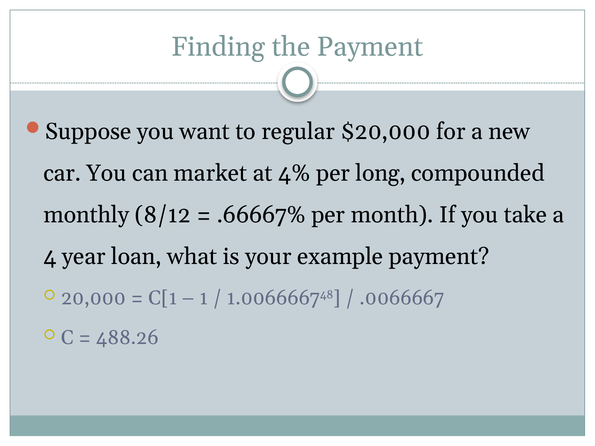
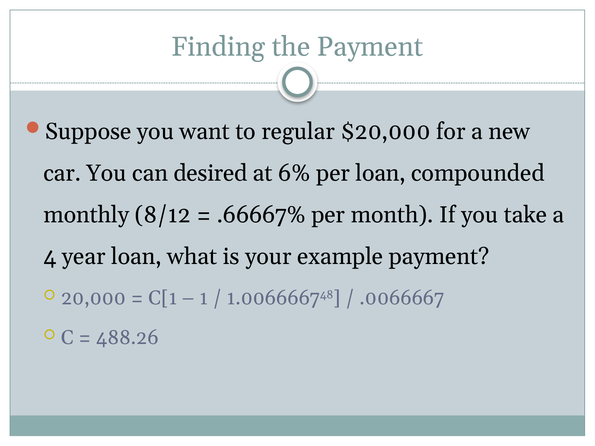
market: market -> desired (210, 173)
4%: 4% -> 6% (294, 173)
per long: long -> loan (381, 173)
